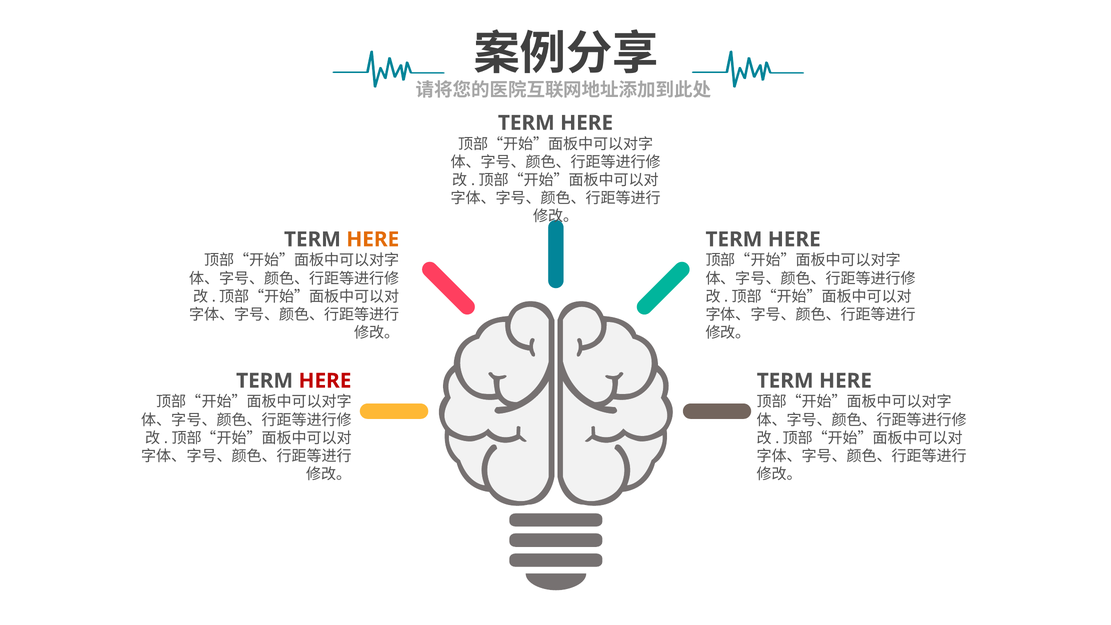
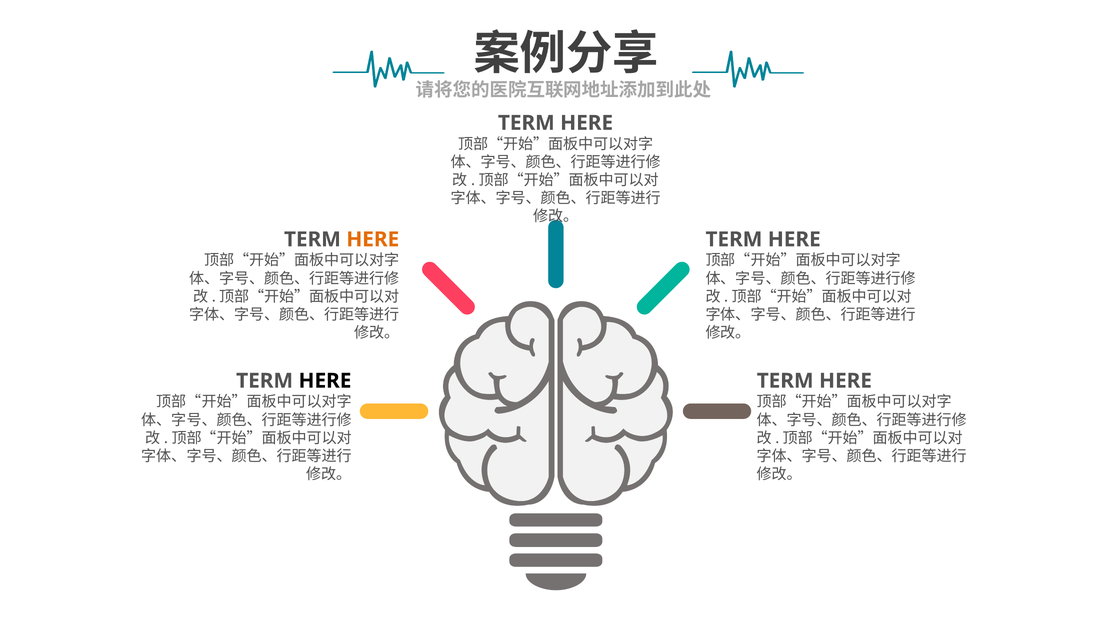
HERE colour: red -> black (325, 381)
